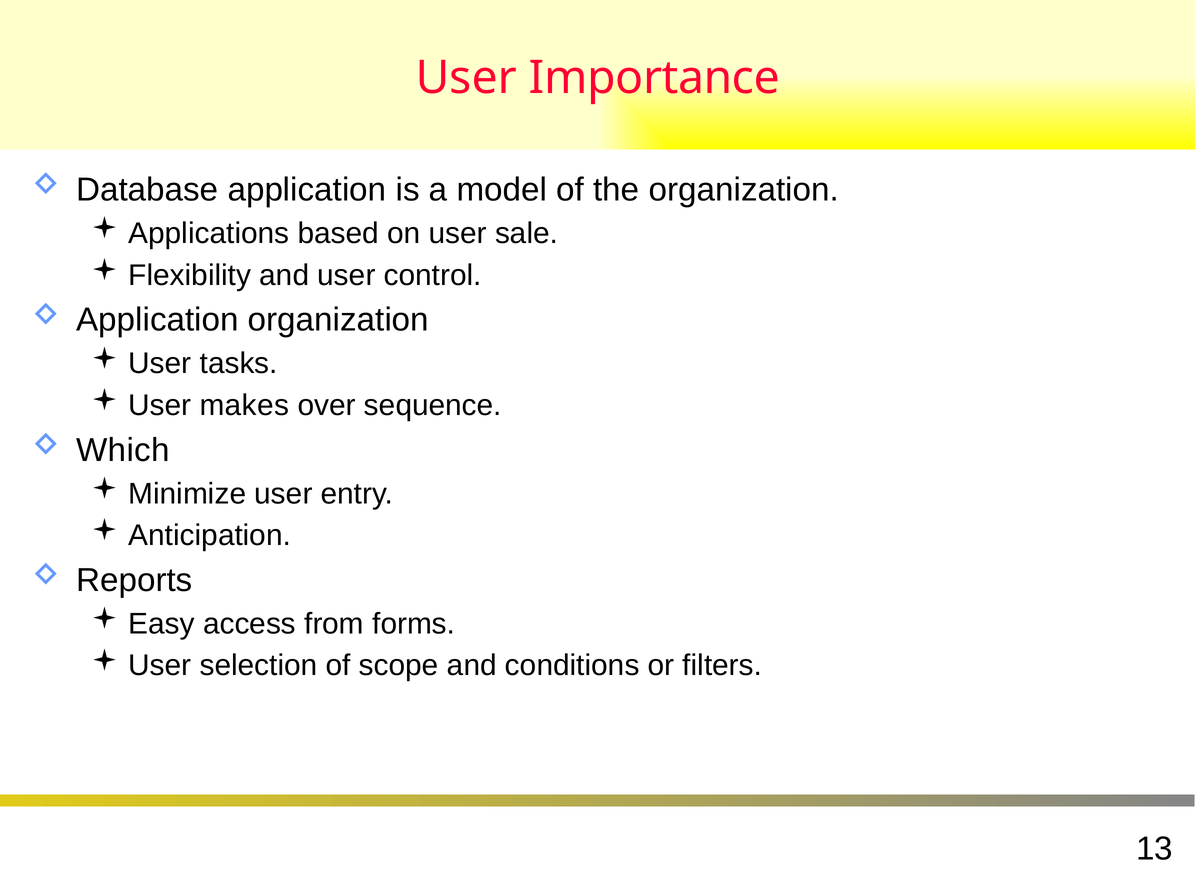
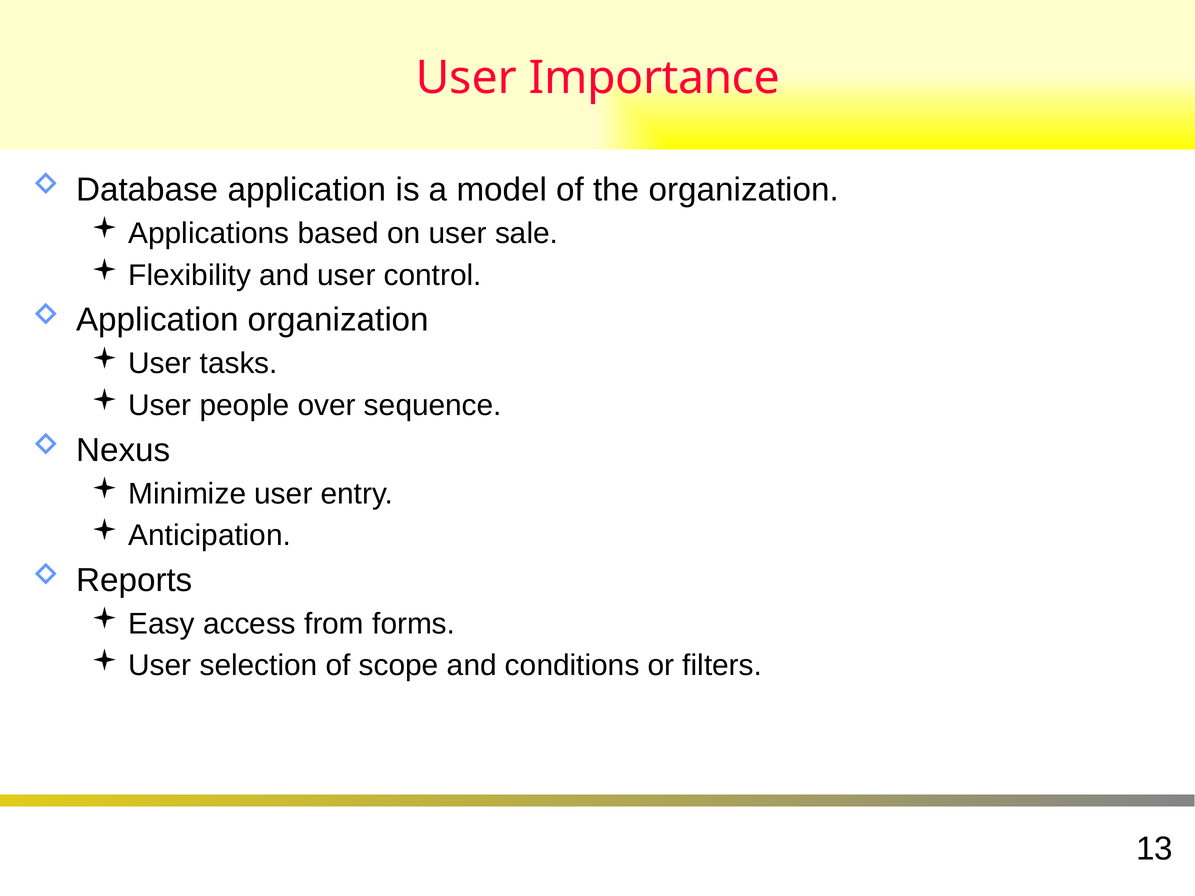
makes: makes -> people (245, 405)
Which: Which -> Nexus (123, 450)
